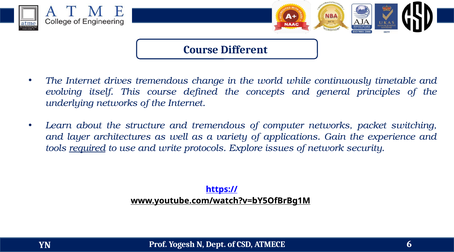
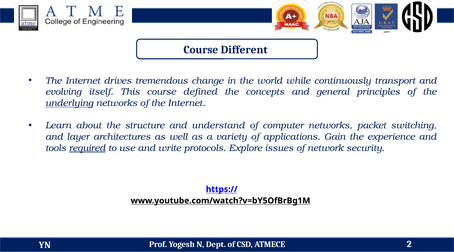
timetable: timetable -> transport (395, 81)
underlying underline: none -> present (69, 103)
and tremendous: tremendous -> understand (218, 126)
6: 6 -> 2 (409, 244)
